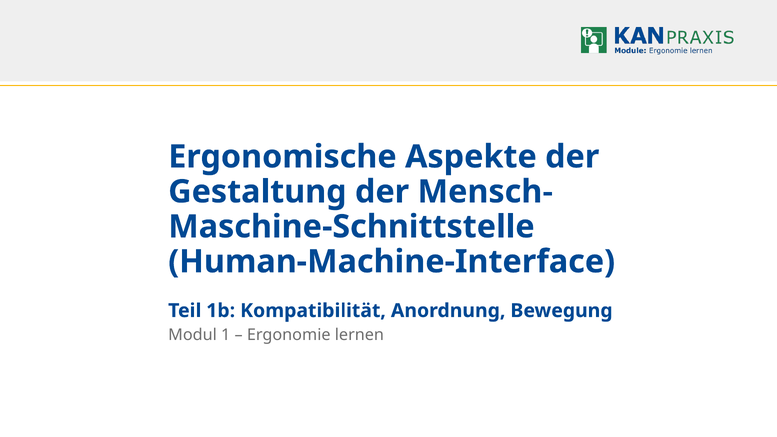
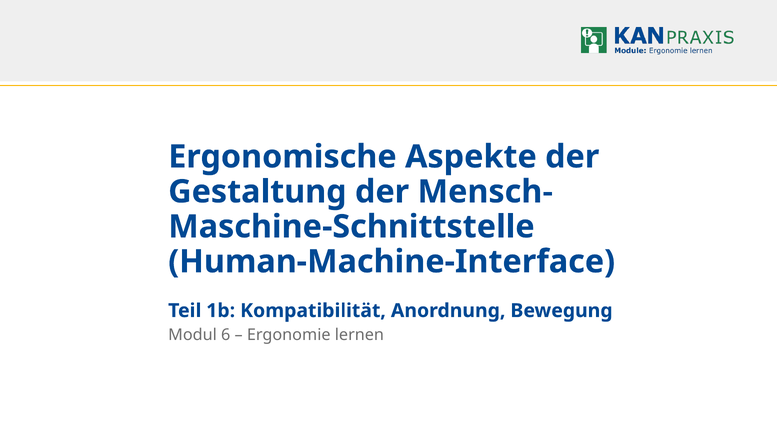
1: 1 -> 6 (226, 335)
